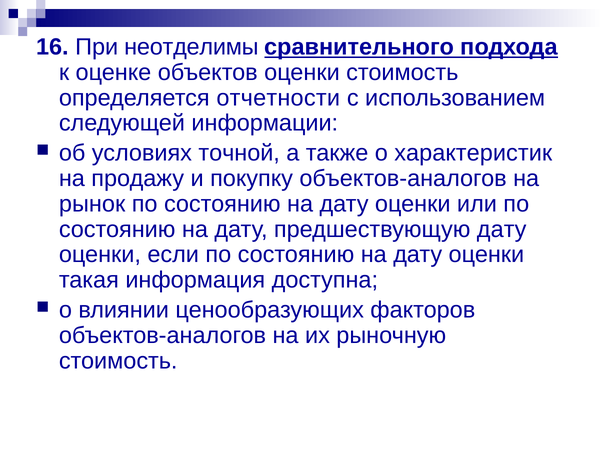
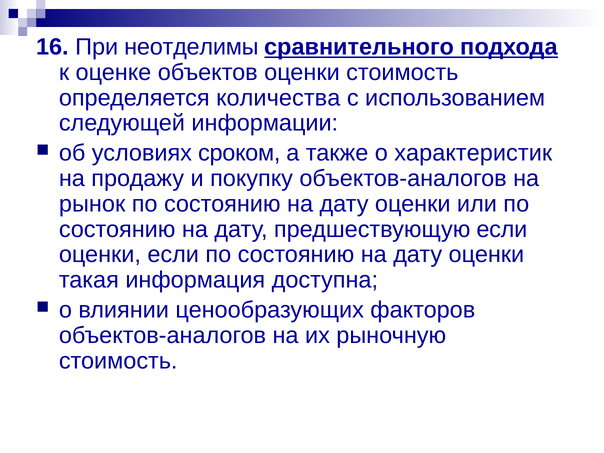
отчетности: отчетности -> количества (278, 98)
точной: точной -> сроком (239, 153)
предшествующую дату: дату -> если (502, 229)
